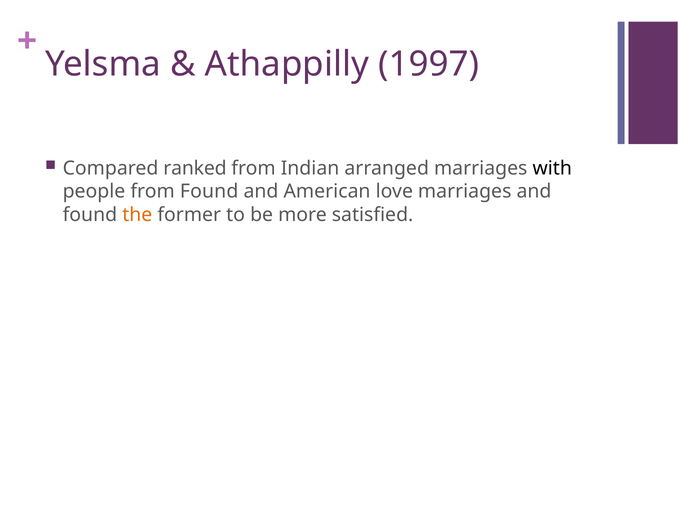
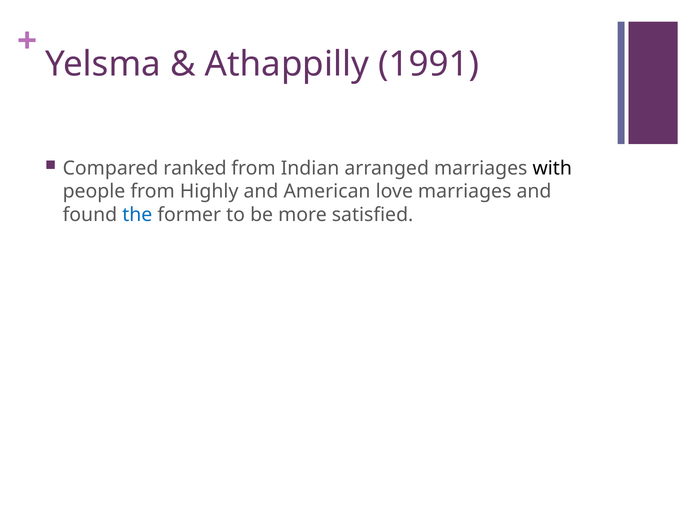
1997: 1997 -> 1991 (429, 64)
from Found: Found -> Highly (209, 192)
the colour: orange -> blue (137, 215)
